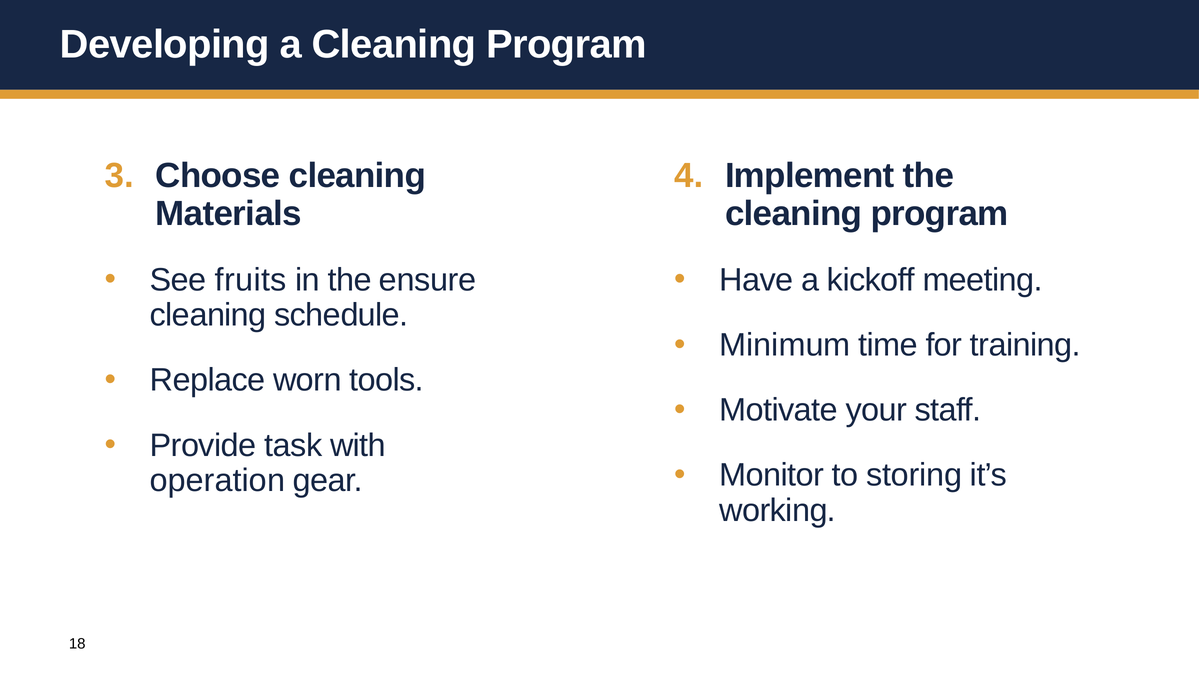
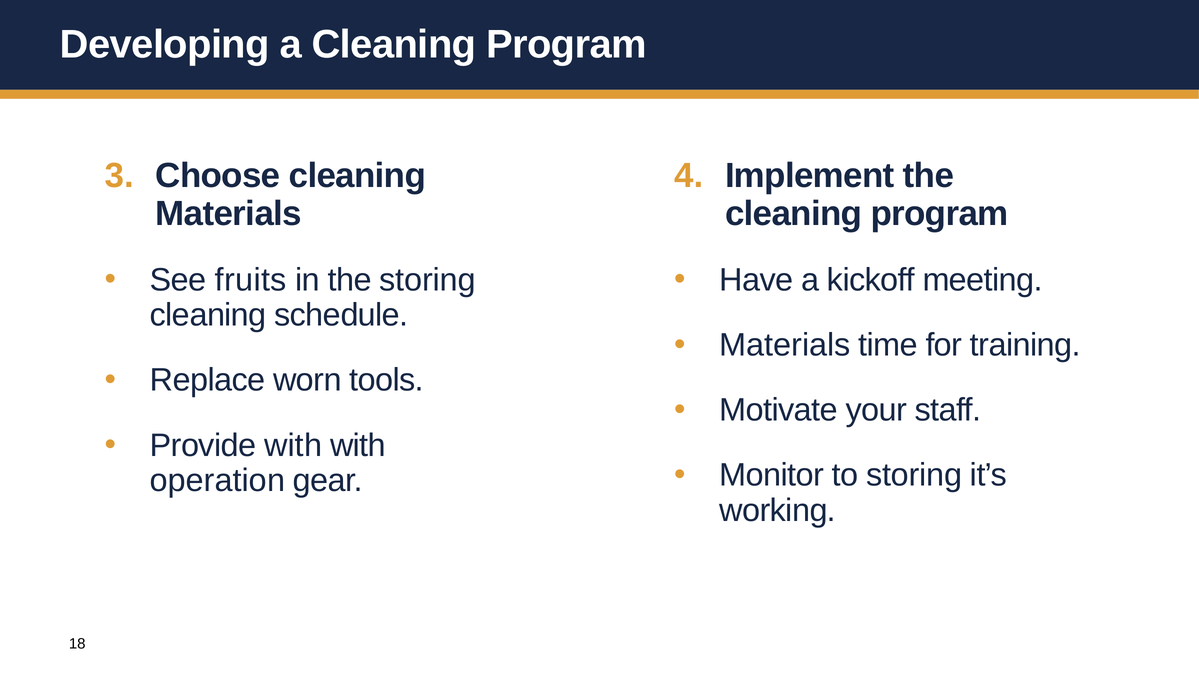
the ensure: ensure -> storing (428, 280)
Minimum: Minimum -> Materials (785, 345)
Provide task: task -> with (293, 446)
